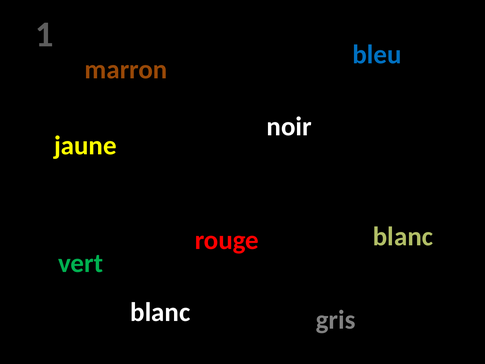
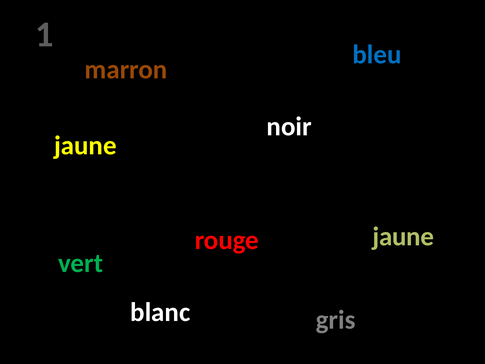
blanc: blanc -> jaune (403, 236)
